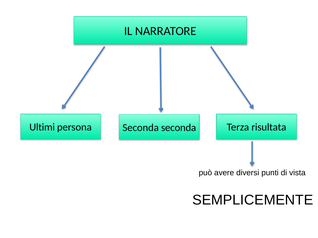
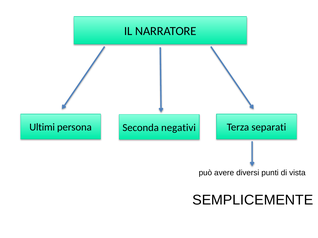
risultata: risultata -> separati (269, 127)
Seconda seconda: seconda -> negativi (178, 128)
